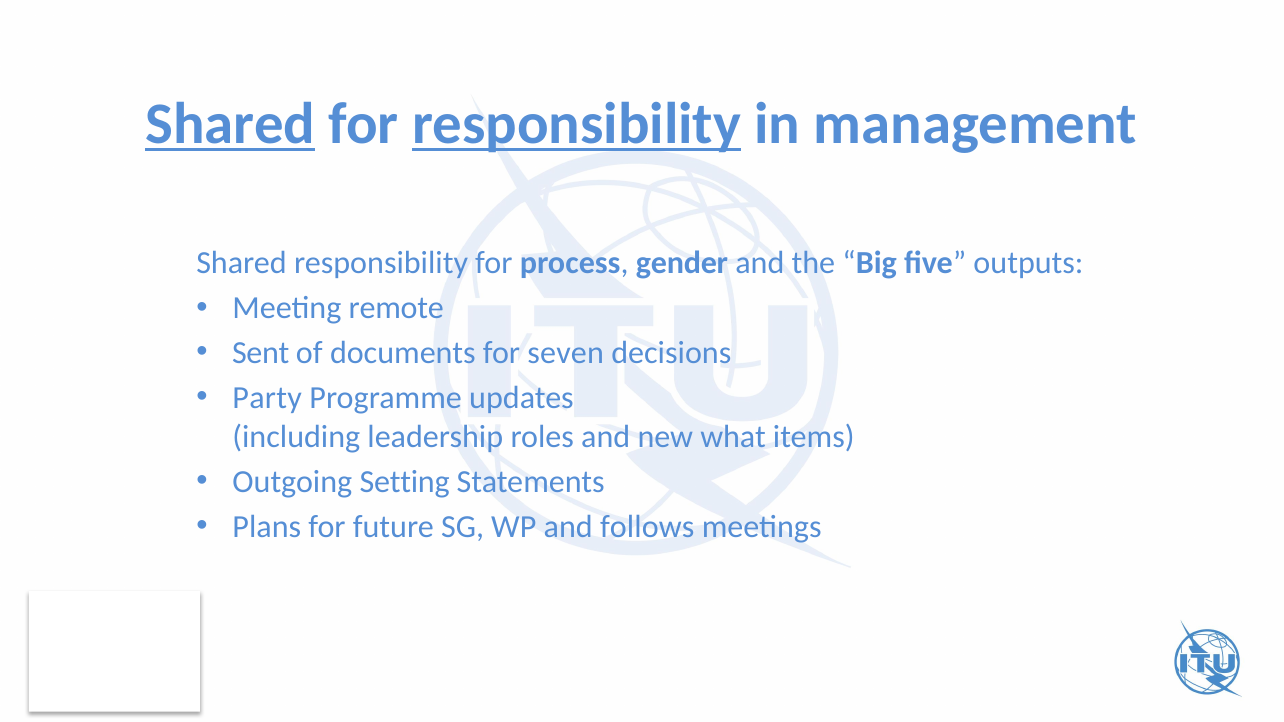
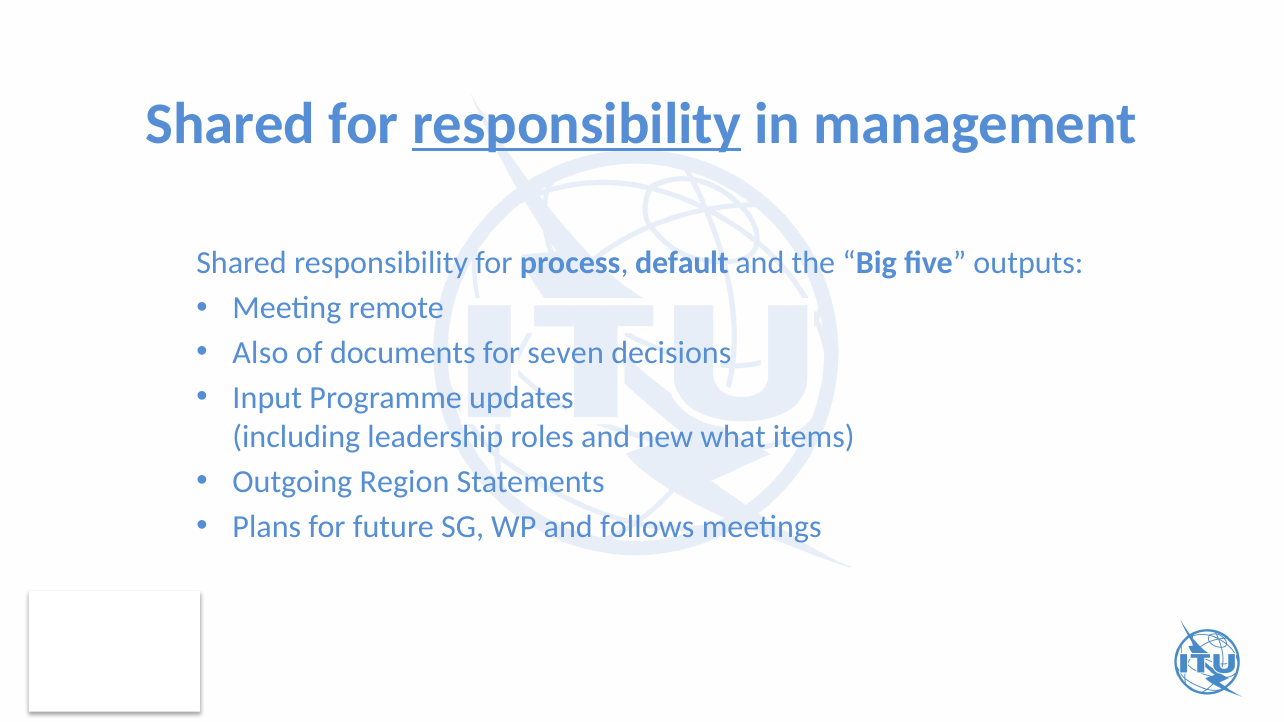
Shared underline: present -> none (230, 124)
gender: gender -> default (682, 263)
Sent: Sent -> Also (260, 353)
Party: Party -> Input (267, 398)
Setting: Setting -> Region (405, 482)
